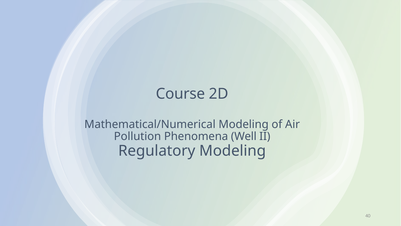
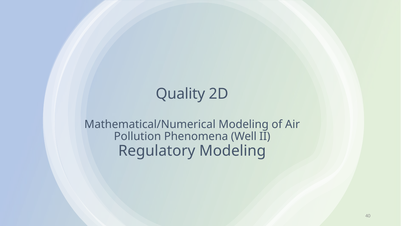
Course: Course -> Quality (180, 94)
